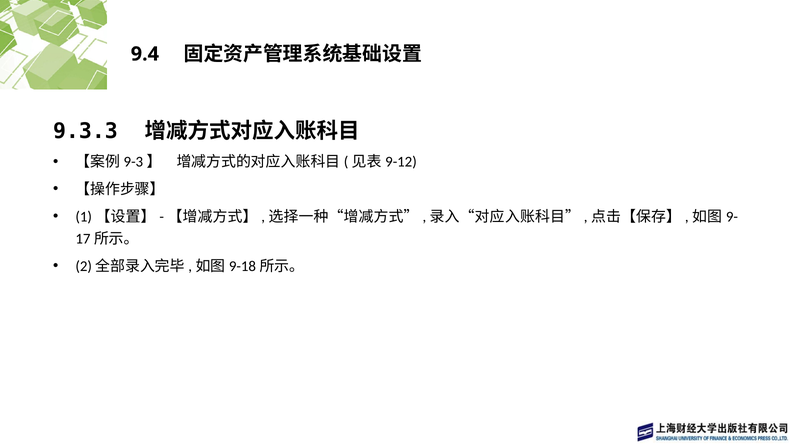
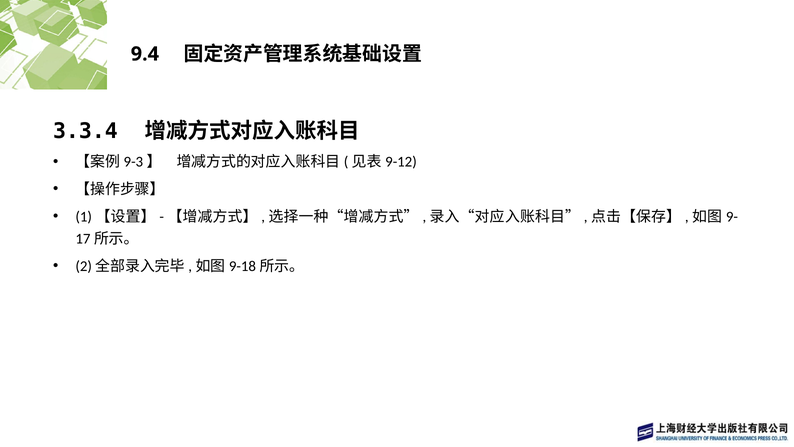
9.3.3: 9.3.3 -> 3.3.4 (85, 131)
